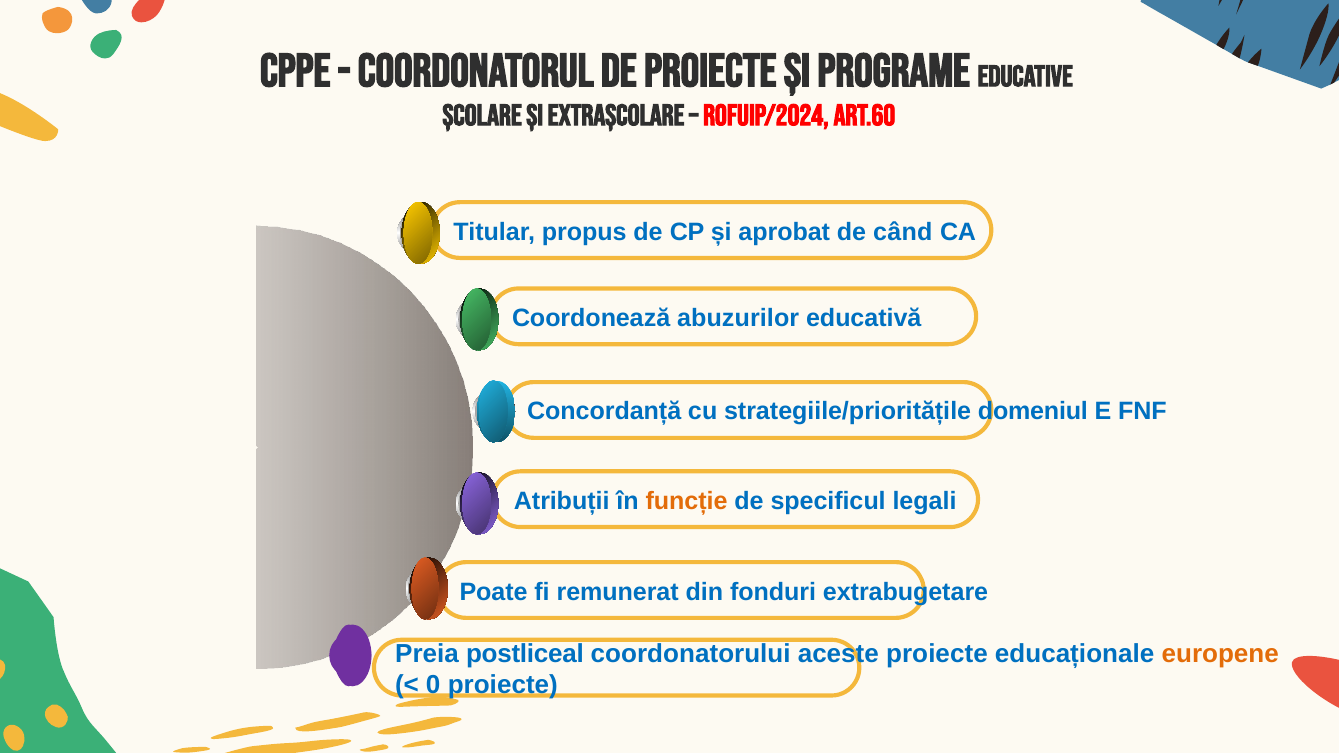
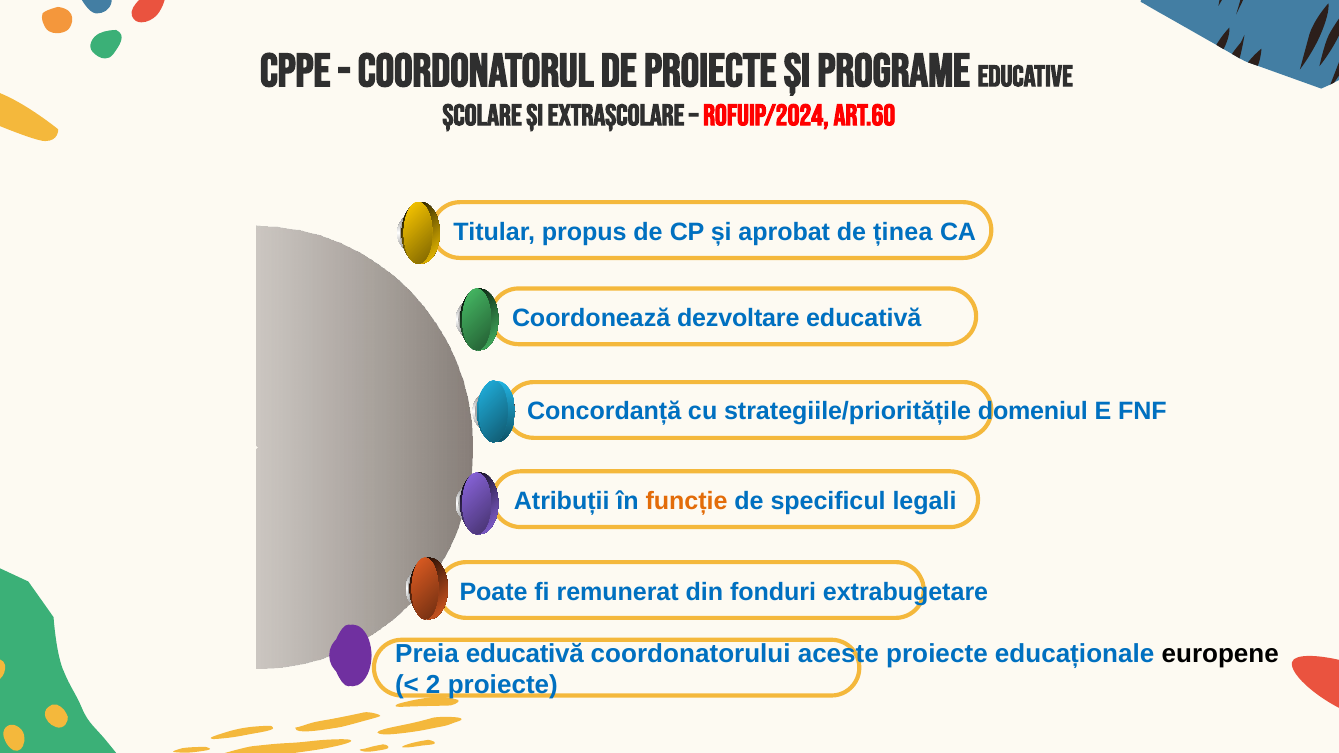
când: când -> ținea (903, 232)
abuzurilor: abuzurilor -> dezvoltare (738, 318)
Preia postliceal: postliceal -> educativă (525, 654)
europene colour: orange -> black (1220, 654)
0: 0 -> 2 (433, 685)
